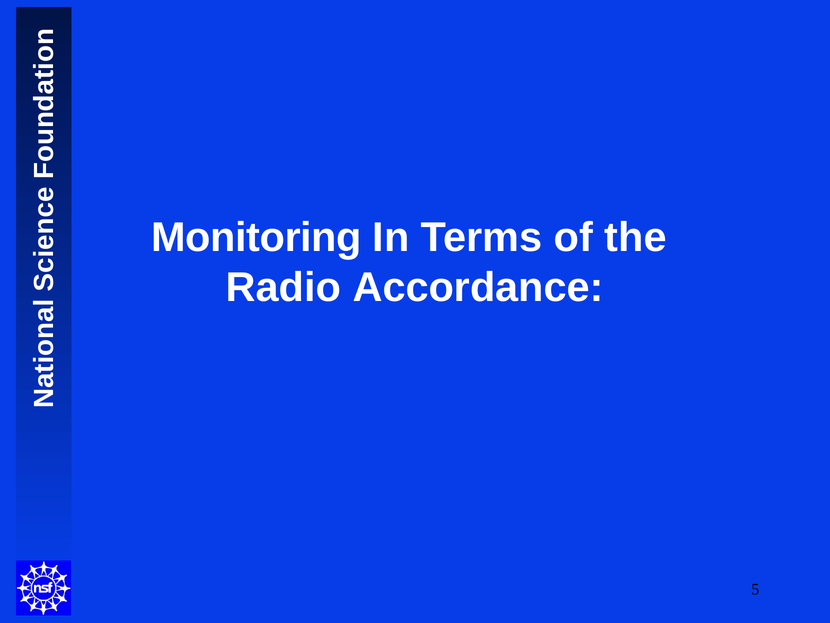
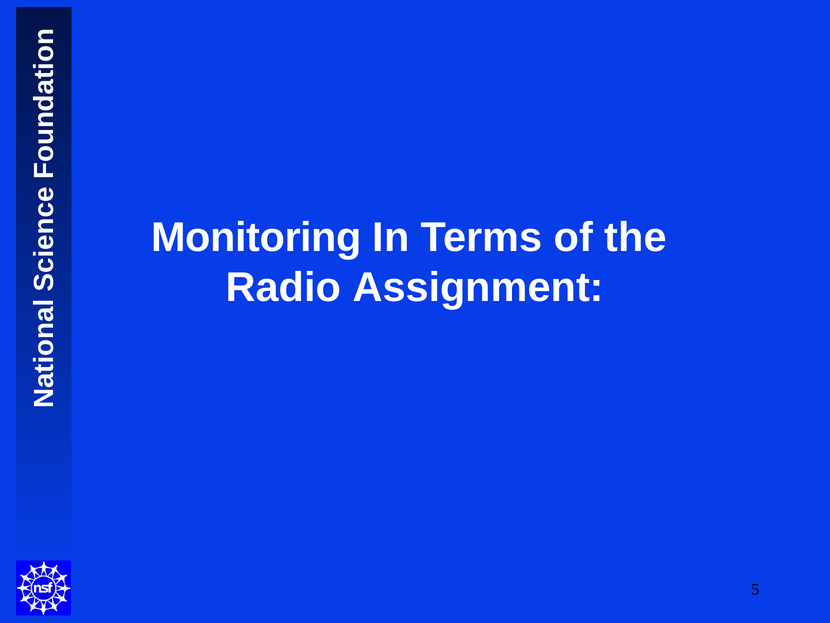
Accordance: Accordance -> Assignment (478, 287)
